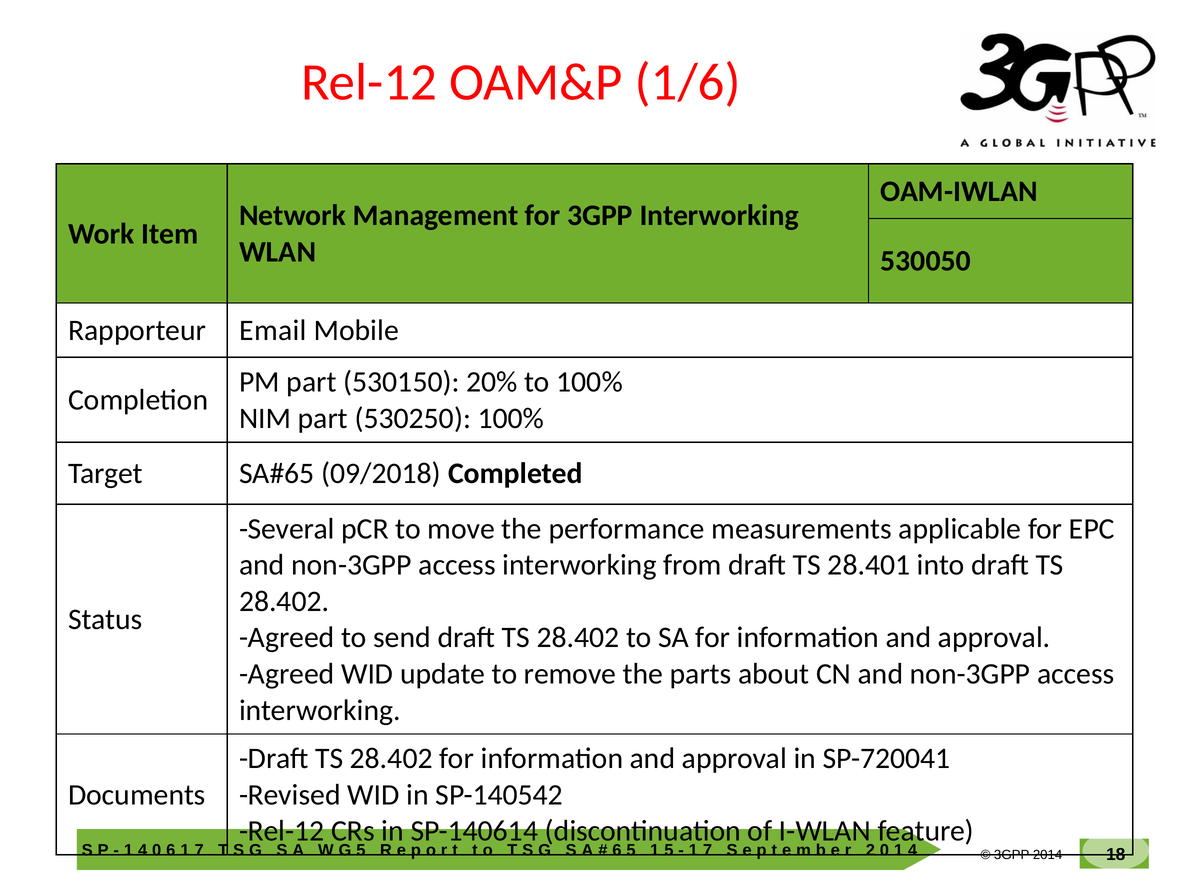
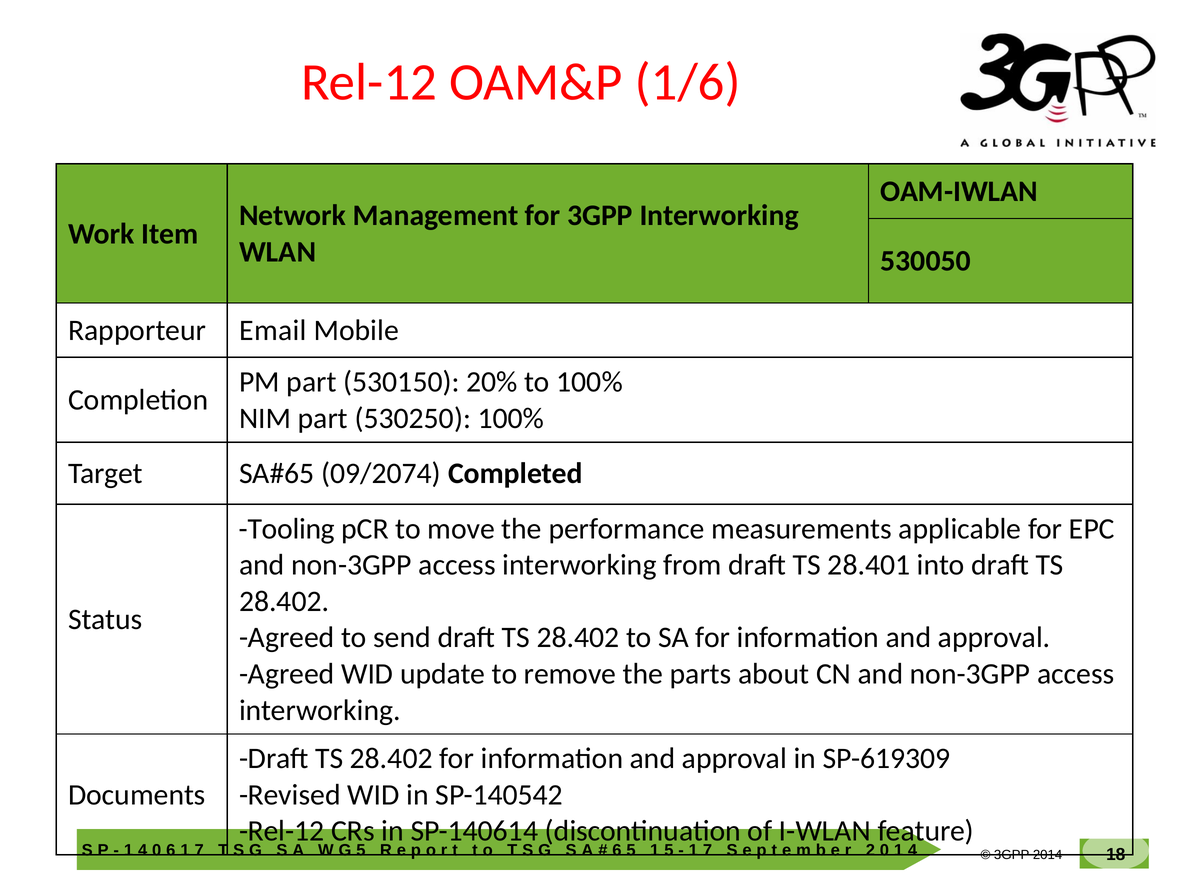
09/2018: 09/2018 -> 09/2074 (381, 474)
Several: Several -> Tooling (287, 529)
SP-720041: SP-720041 -> SP-619309 (886, 759)
